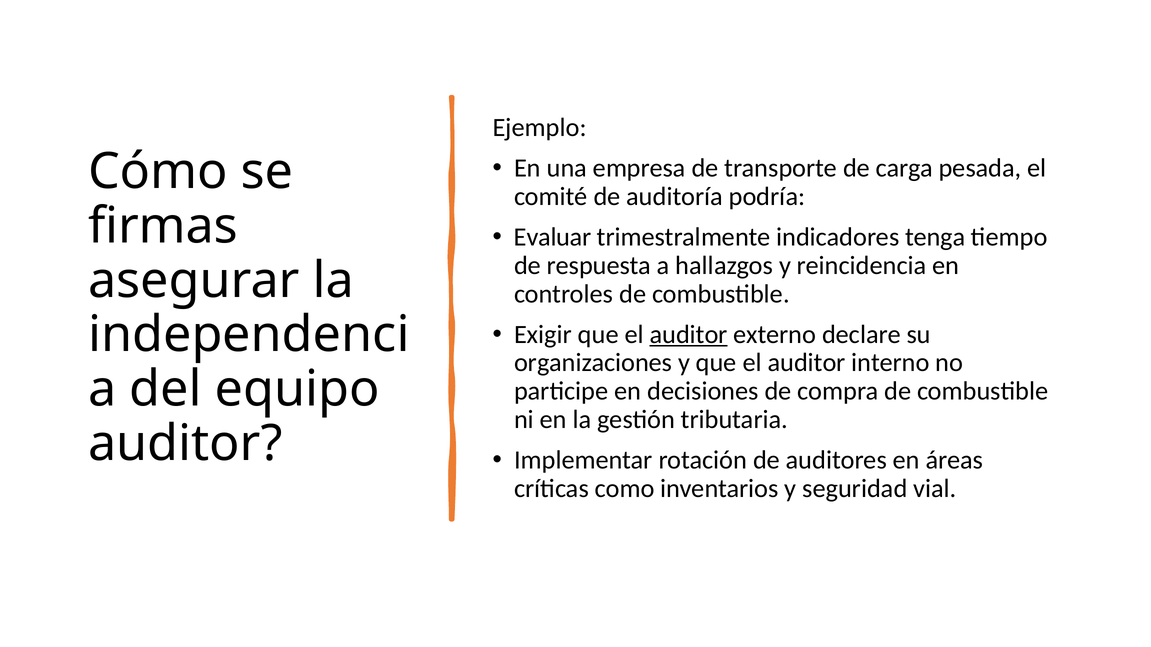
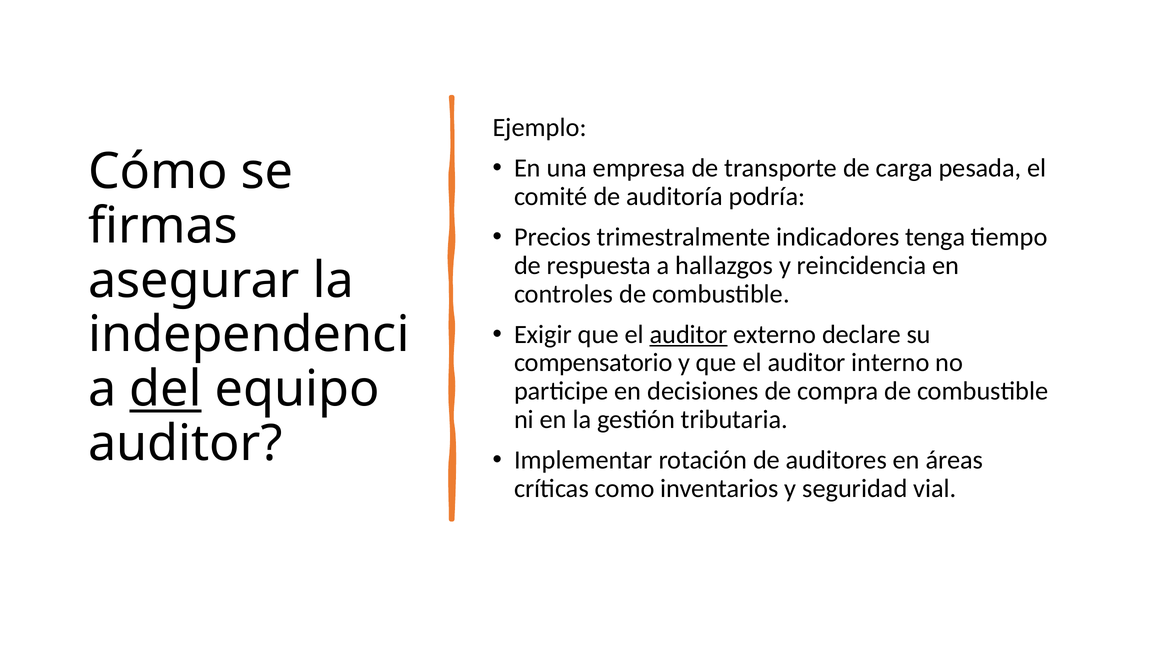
Evaluar: Evaluar -> Precios (553, 237)
organizaciones: organizaciones -> compensatorio (593, 363)
del underline: none -> present (166, 389)
